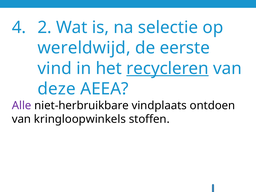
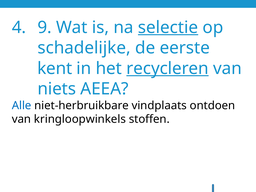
2: 2 -> 9 (45, 27)
selectie underline: none -> present (168, 27)
wereldwijd: wereldwijd -> schadelijke (84, 48)
vind: vind -> kent (55, 68)
deze: deze -> niets (57, 89)
Alle colour: purple -> blue (22, 106)
